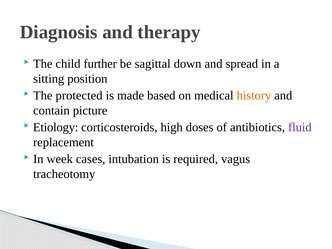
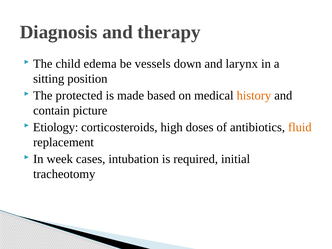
further: further -> edema (100, 64)
sagittal: sagittal -> vessels (153, 64)
spread: spread -> larynx (242, 64)
fluid colour: purple -> orange (300, 127)
vagus: vagus -> initial (236, 159)
